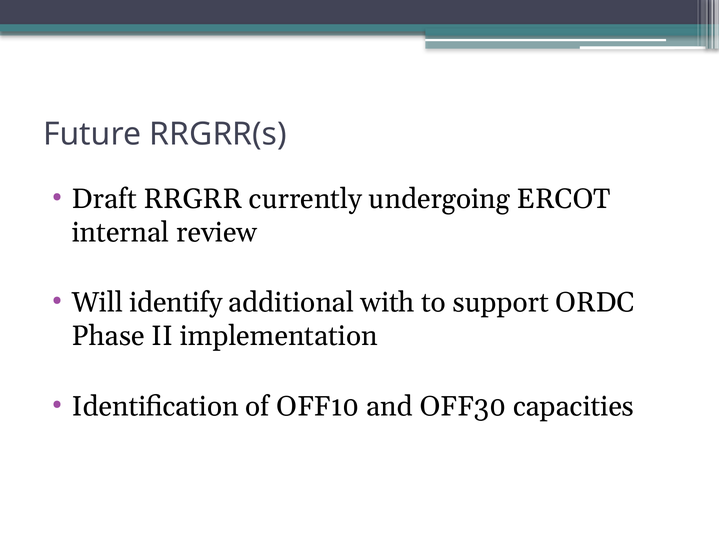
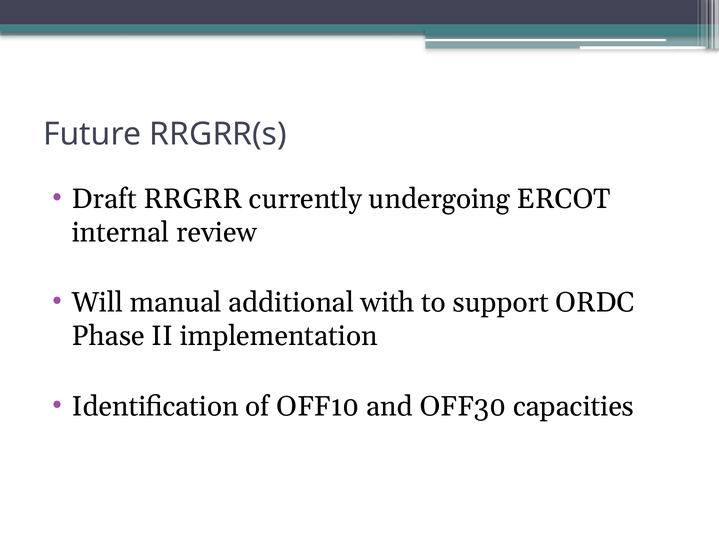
identify: identify -> manual (176, 303)
